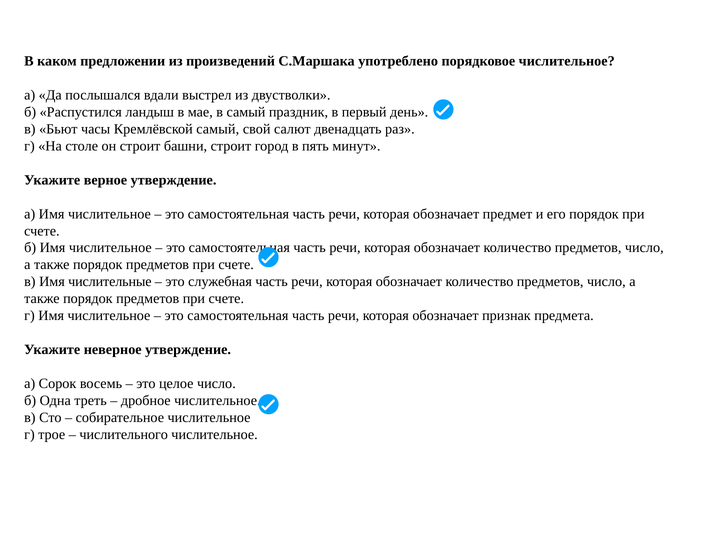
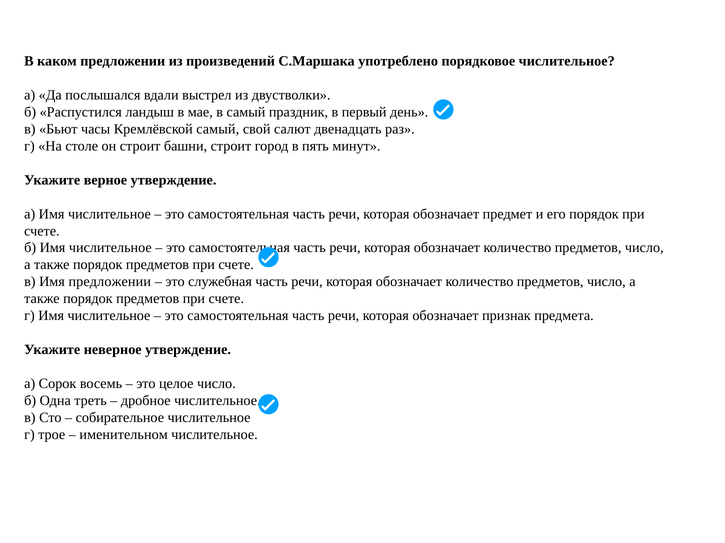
Имя числительные: числительные -> предложении (110, 282)
числительного: числительного -> именительном (124, 435)
